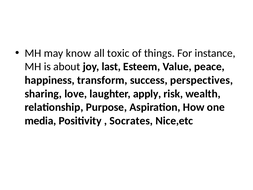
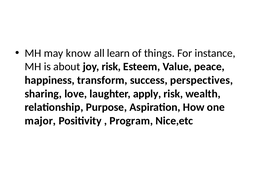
toxic: toxic -> learn (118, 53)
joy last: last -> risk (111, 67)
media: media -> major (40, 121)
Socrates: Socrates -> Program (131, 121)
